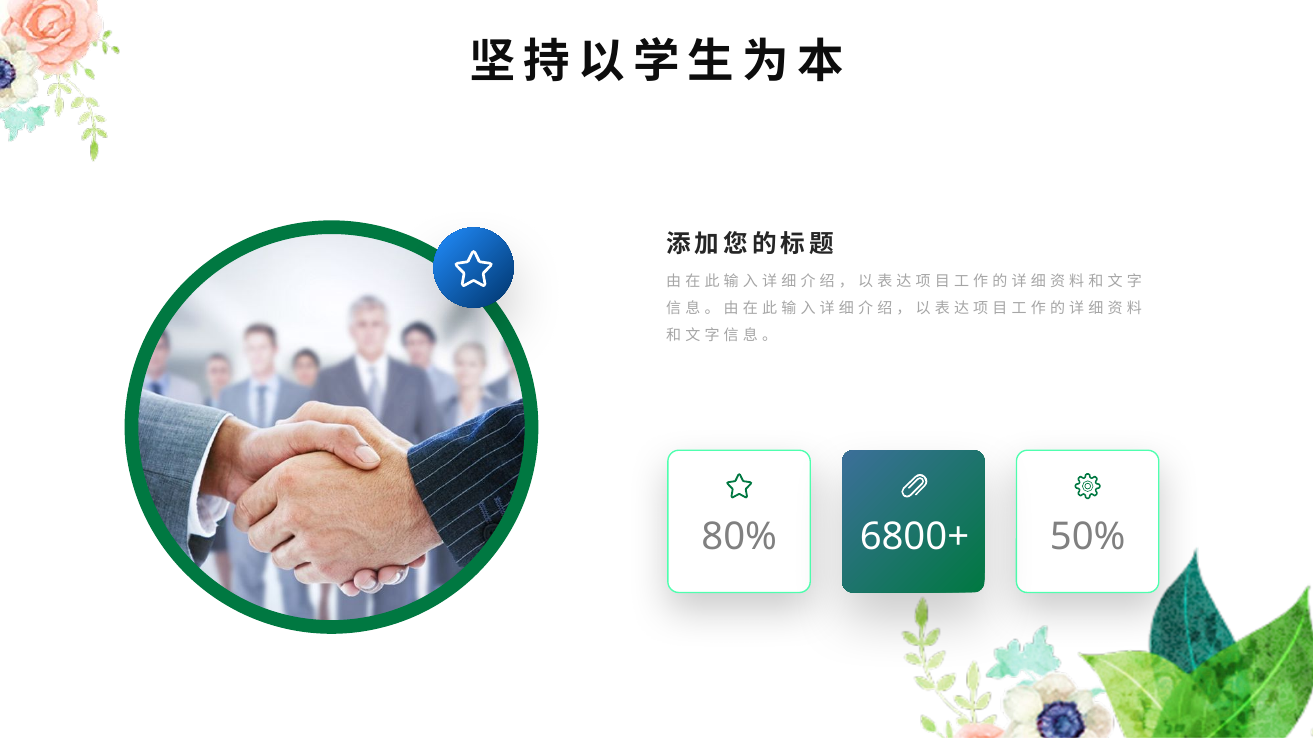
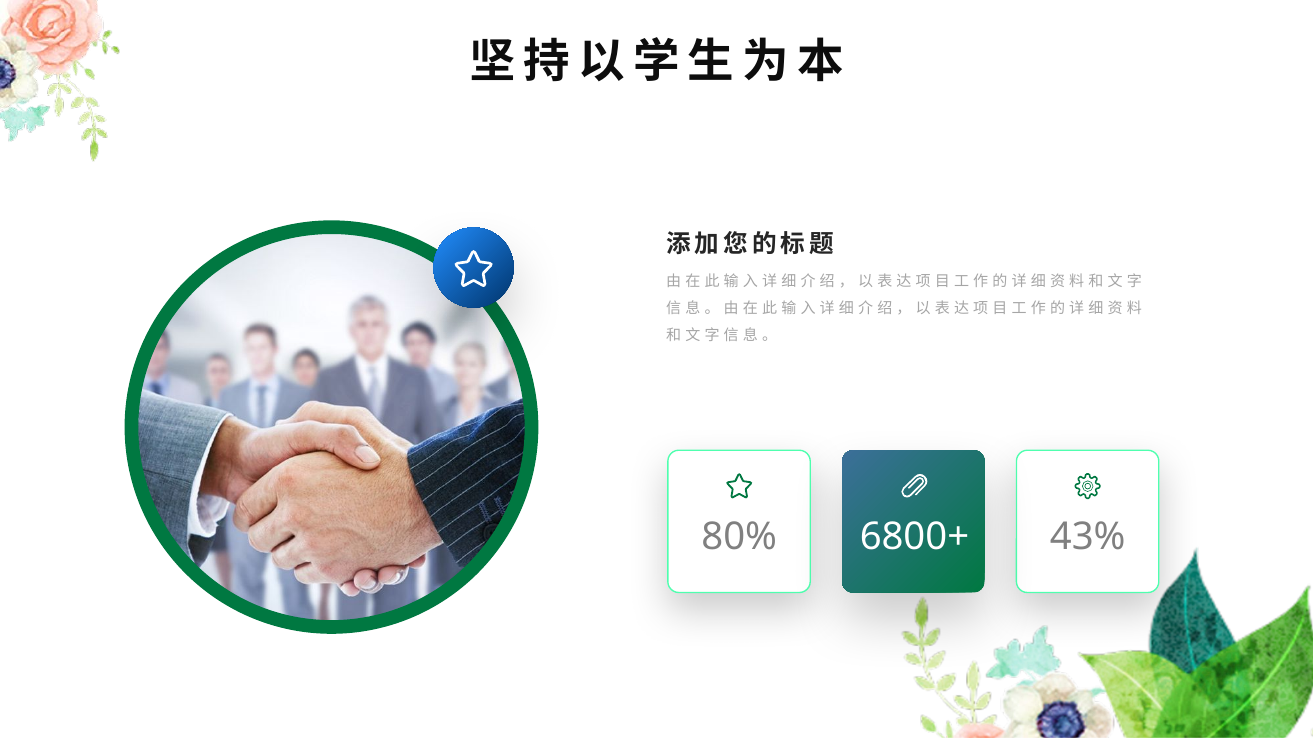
50%: 50% -> 43% (1088, 538)
